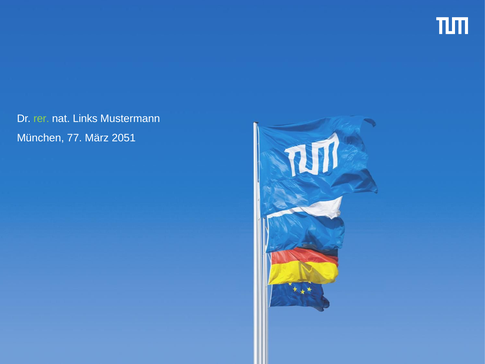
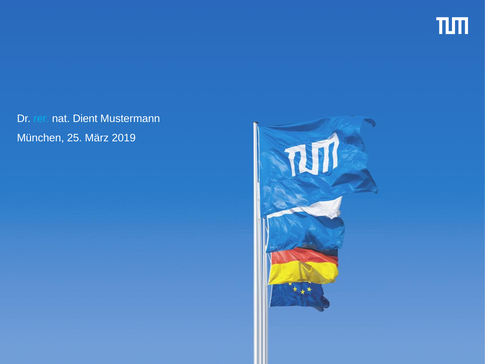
rer colour: light green -> light blue (41, 119)
Links: Links -> Dient (85, 119)
77: 77 -> 25 (75, 138)
2051: 2051 -> 2019 (124, 138)
